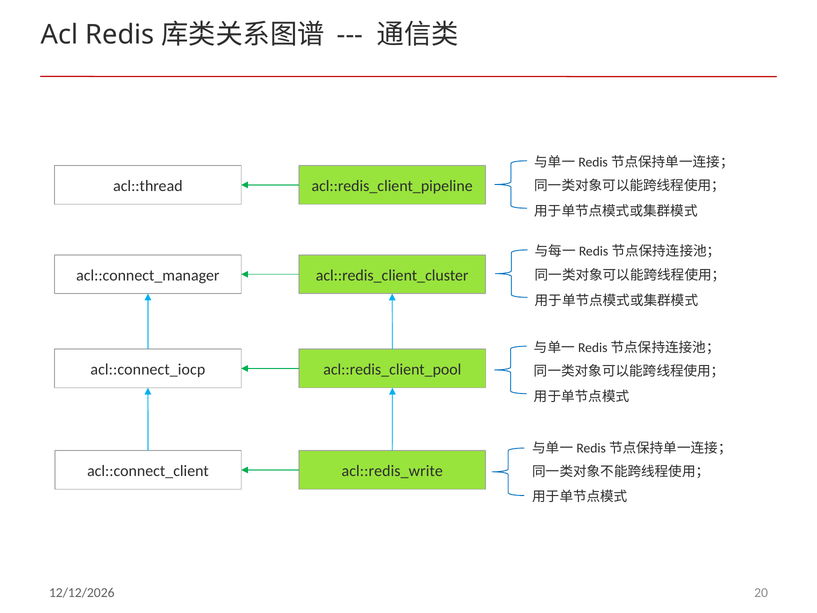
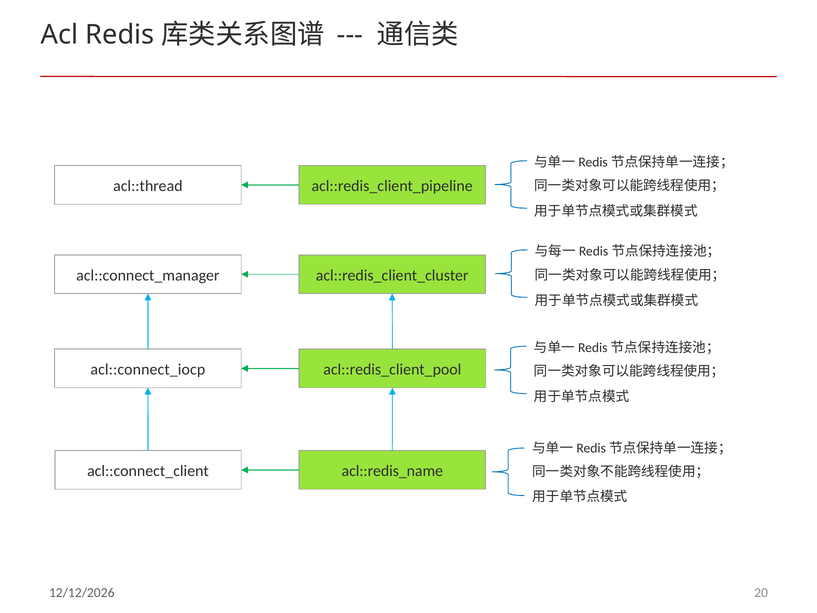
acl::redis_write: acl::redis_write -> acl::redis_name (392, 471)
